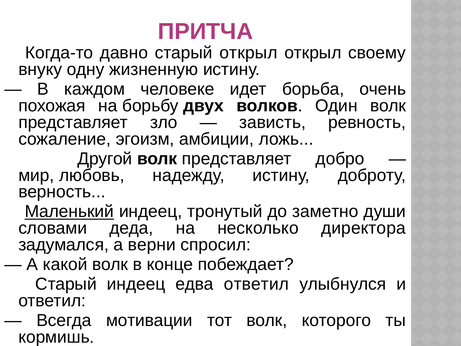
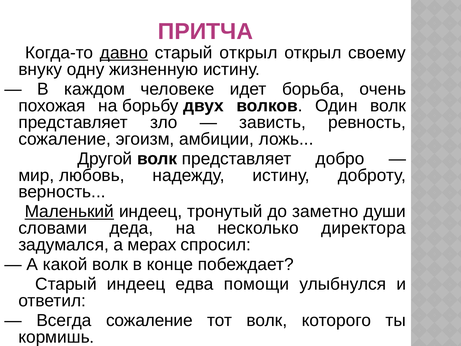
давно underline: none -> present (124, 53)
верни: верни -> мерах (152, 245)
едва ответил: ответил -> помощи (256, 284)
Всегда мотивации: мотивации -> сожаление (149, 320)
